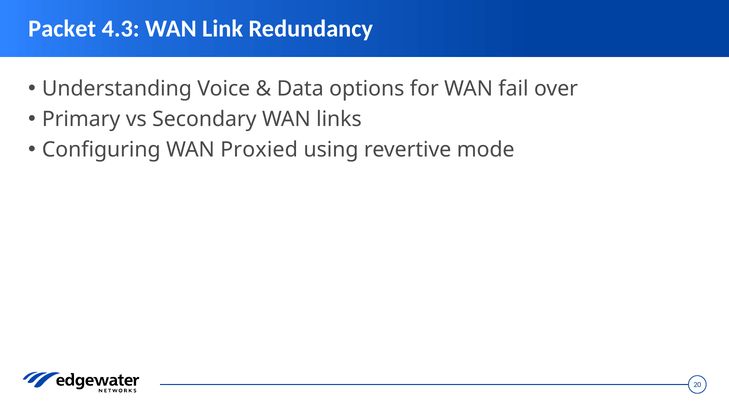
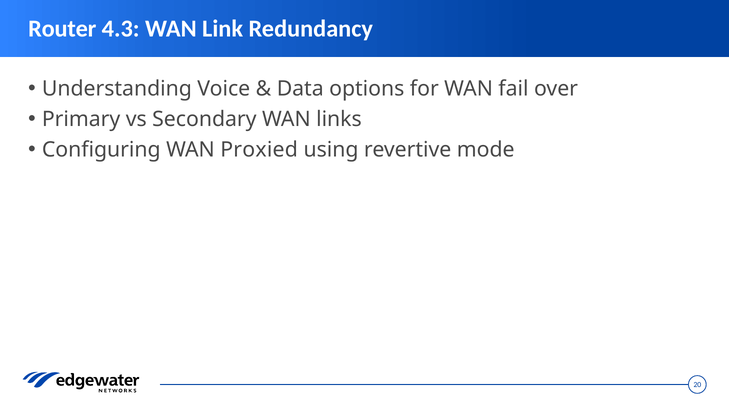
Packet: Packet -> Router (62, 29)
